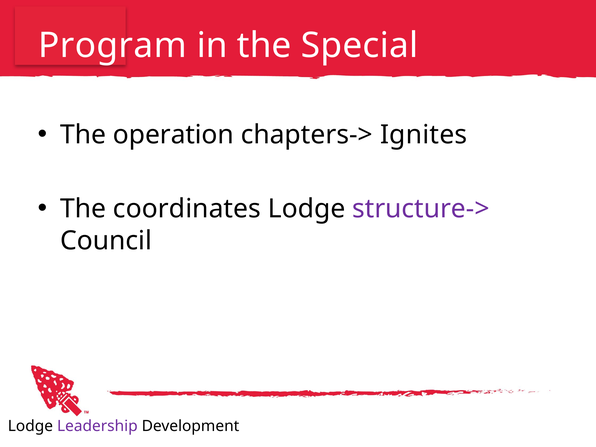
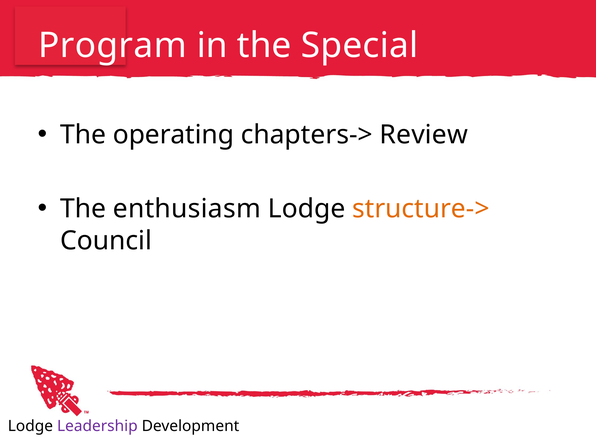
operation: operation -> operating (173, 135)
Ignites: Ignites -> Review (424, 135)
coordinates: coordinates -> enthusiasm (187, 209)
structure-> colour: purple -> orange (421, 209)
